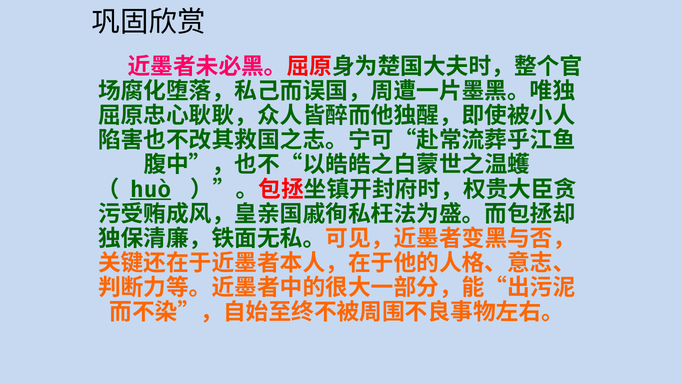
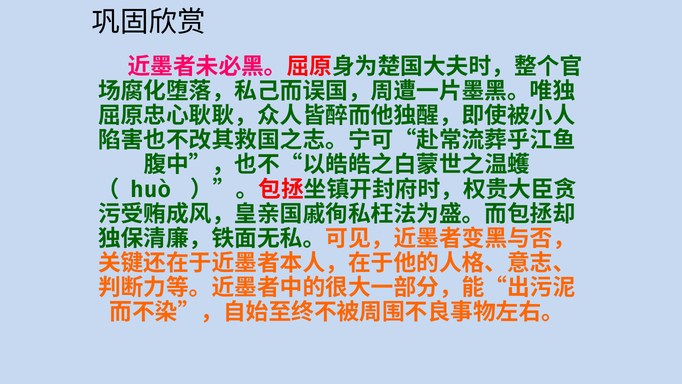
huò underline: present -> none (151, 189)
